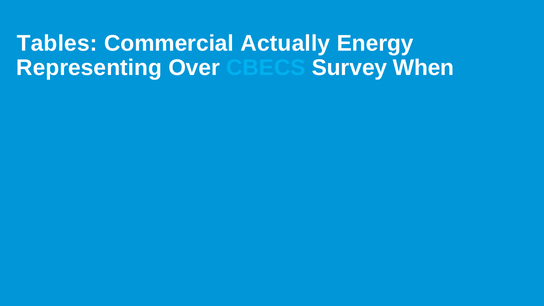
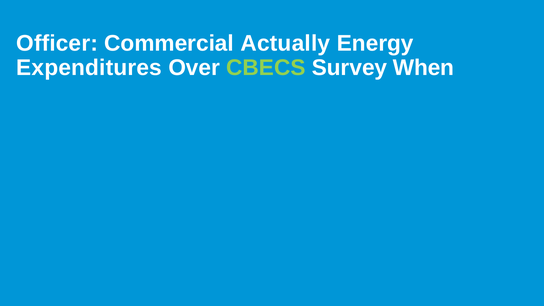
Tables: Tables -> Officer (57, 43)
Representing: Representing -> Expenditures (89, 68)
CBECS colour: light blue -> light green (266, 68)
